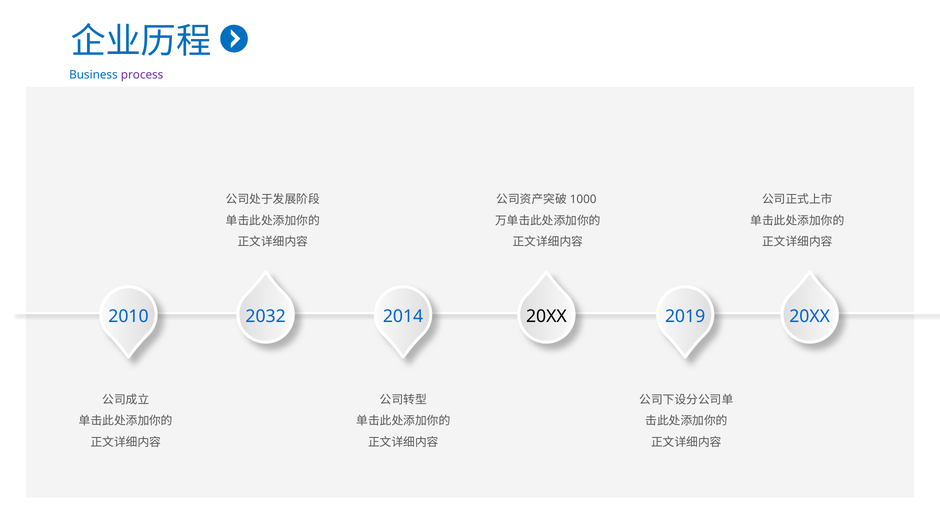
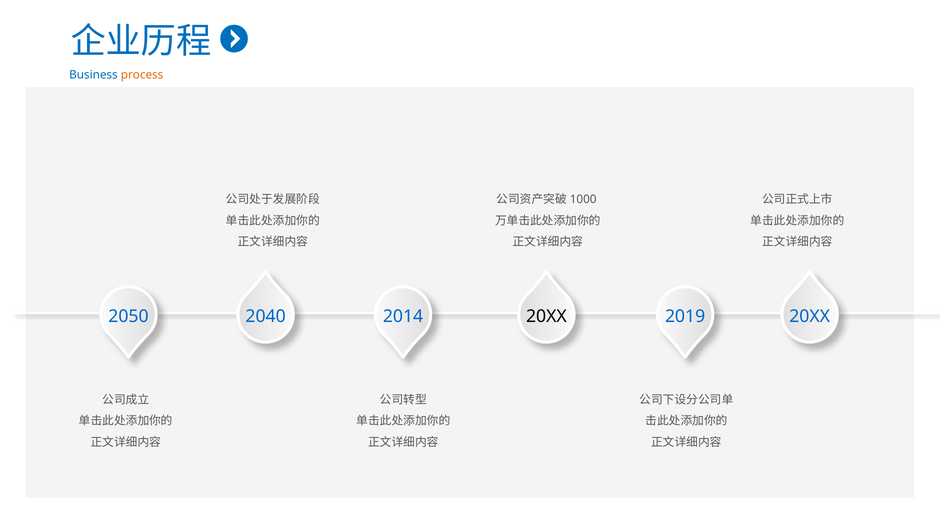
process colour: purple -> orange (142, 75)
2010: 2010 -> 2050 (128, 316)
2032: 2032 -> 2040 (266, 316)
